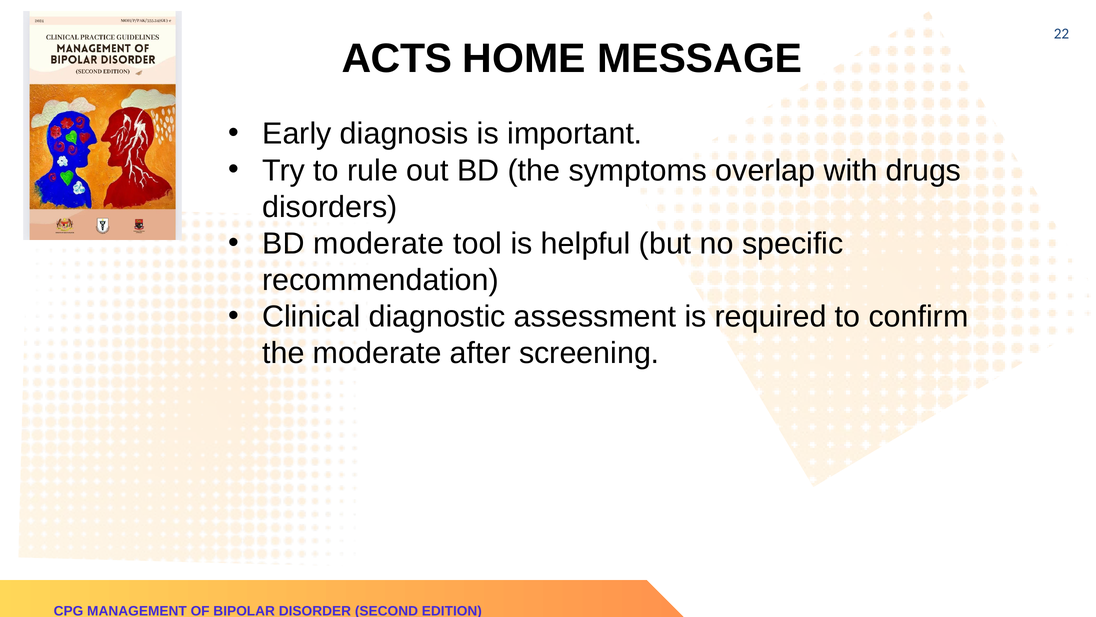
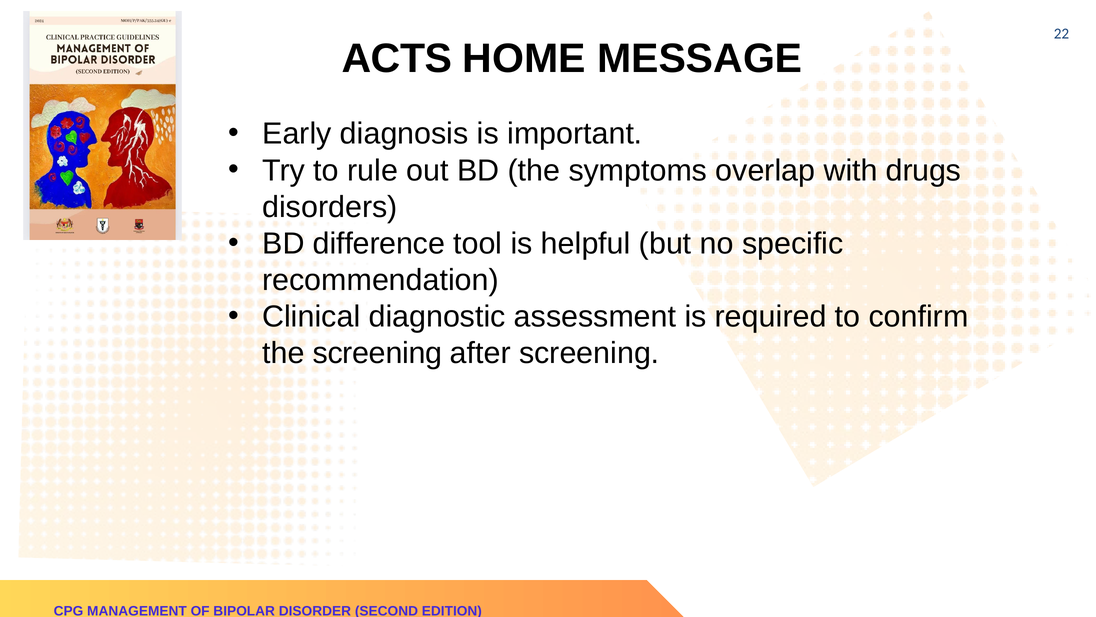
BD moderate: moderate -> difference (379, 243)
the moderate: moderate -> screening (377, 353)
